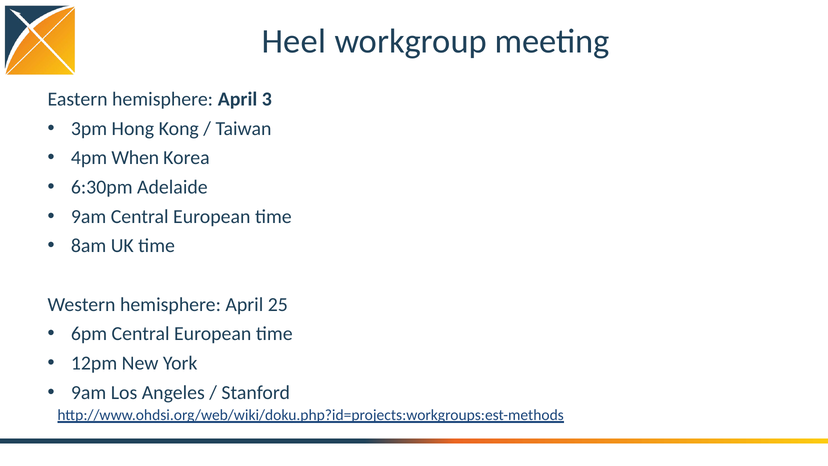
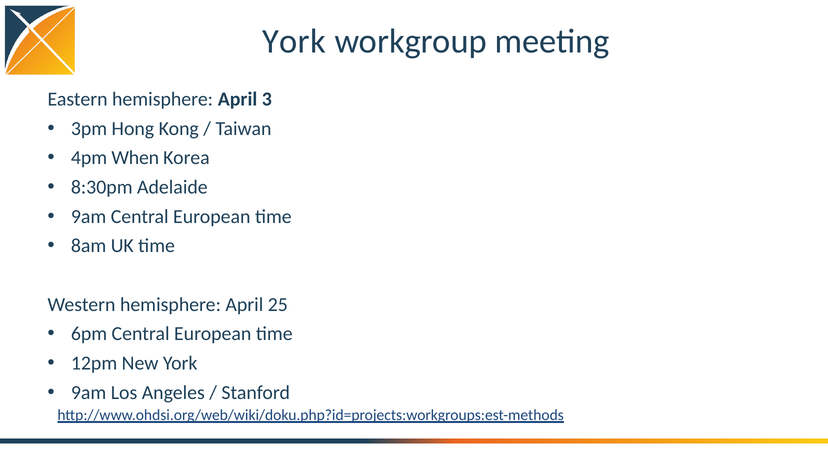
Heel: Heel -> York (294, 41)
6:30pm: 6:30pm -> 8:30pm (102, 187)
